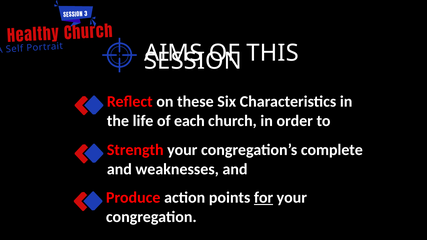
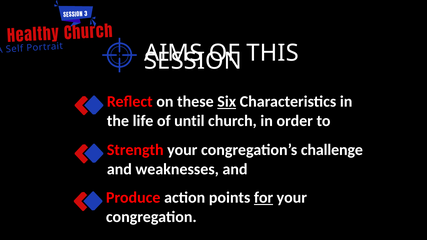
Six underline: none -> present (227, 102)
each: each -> until (189, 121)
complete: complete -> challenge (332, 150)
